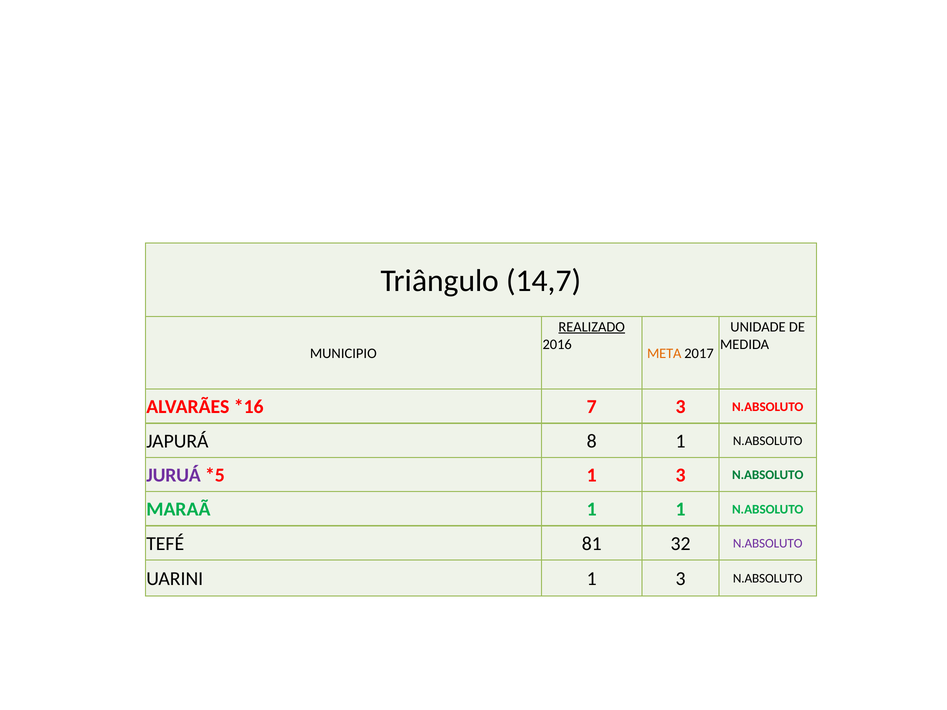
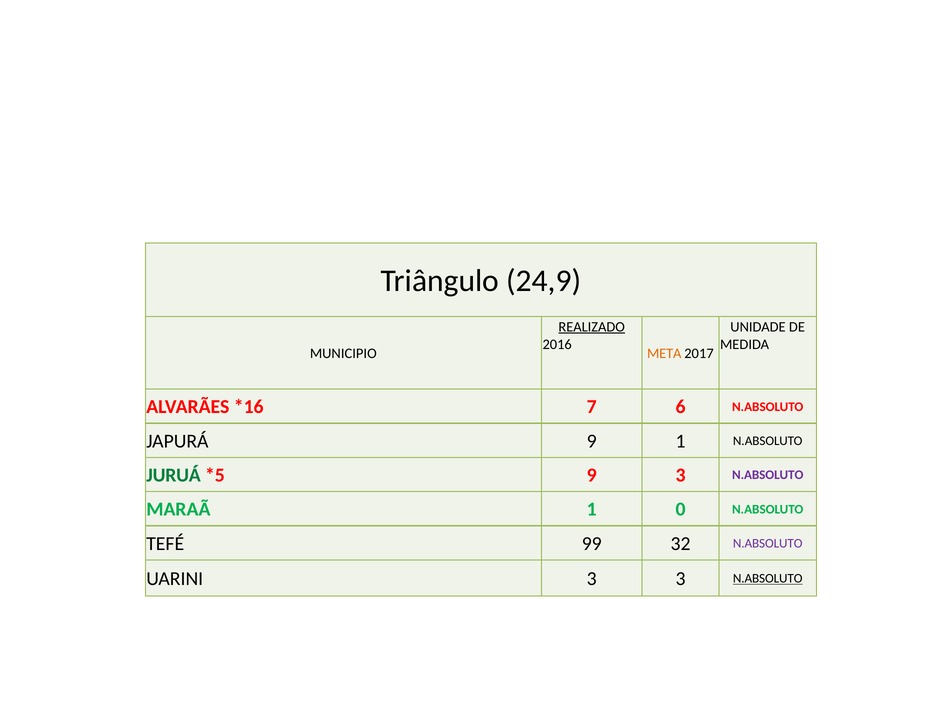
14,7: 14,7 -> 24,9 (544, 281)
7 3: 3 -> 6 (680, 407)
JAPURÁ 8: 8 -> 9 (592, 441)
JURUÁ colour: purple -> green (174, 475)
1: 1 -> 9 (592, 475)
N.ABSOLUTO colour: green -> purple (768, 475)
1 1: 1 -> 0 (680, 510)
81: 81 -> 99 (592, 544)
UARINI 1: 1 -> 3 (592, 579)
N.ABSOLUTO underline: none -> present (768, 579)
